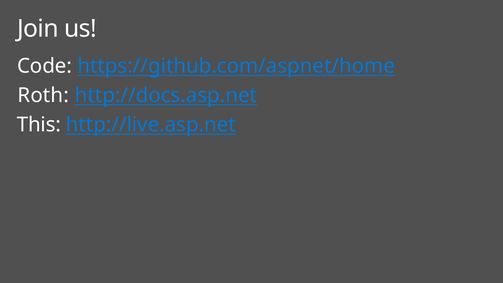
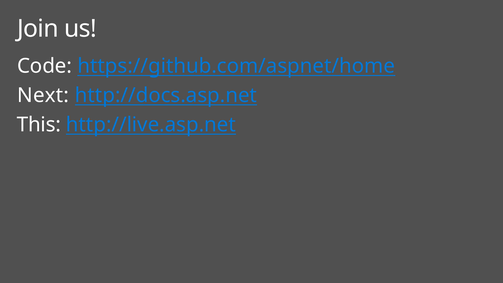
Roth: Roth -> Next (43, 95)
